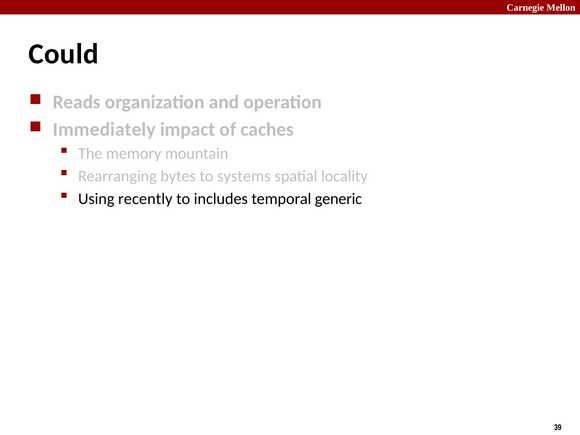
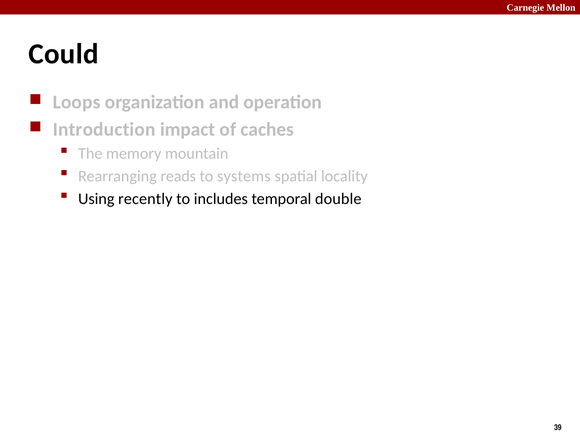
Reads: Reads -> Loops (77, 102)
Immediately: Immediately -> Introduction (104, 129)
bytes: bytes -> reads (178, 176)
generic: generic -> double (338, 199)
